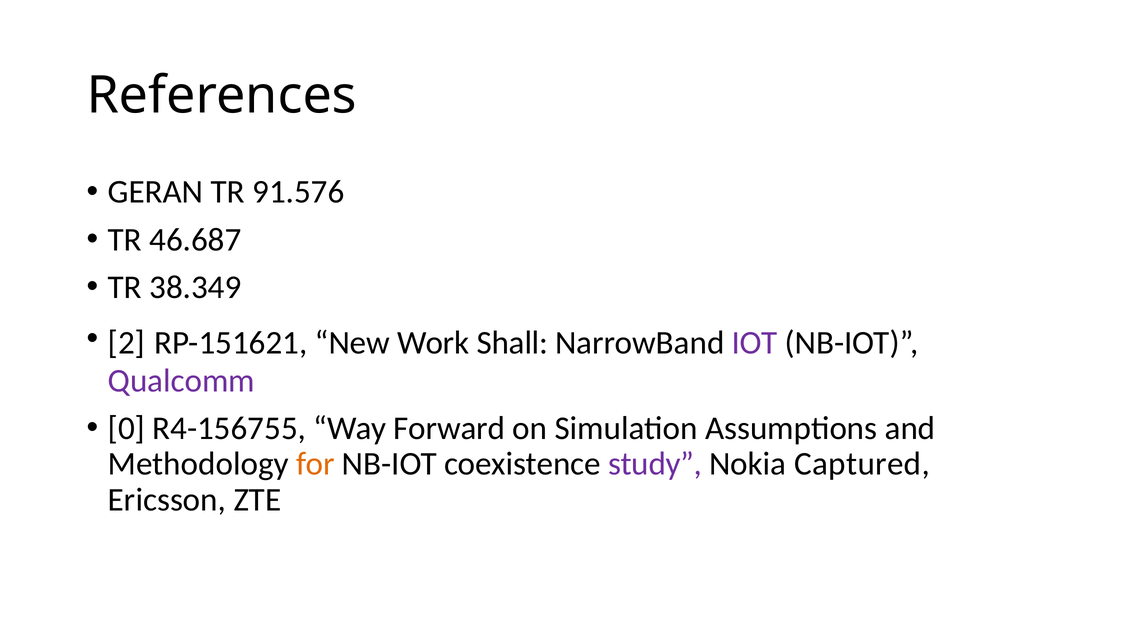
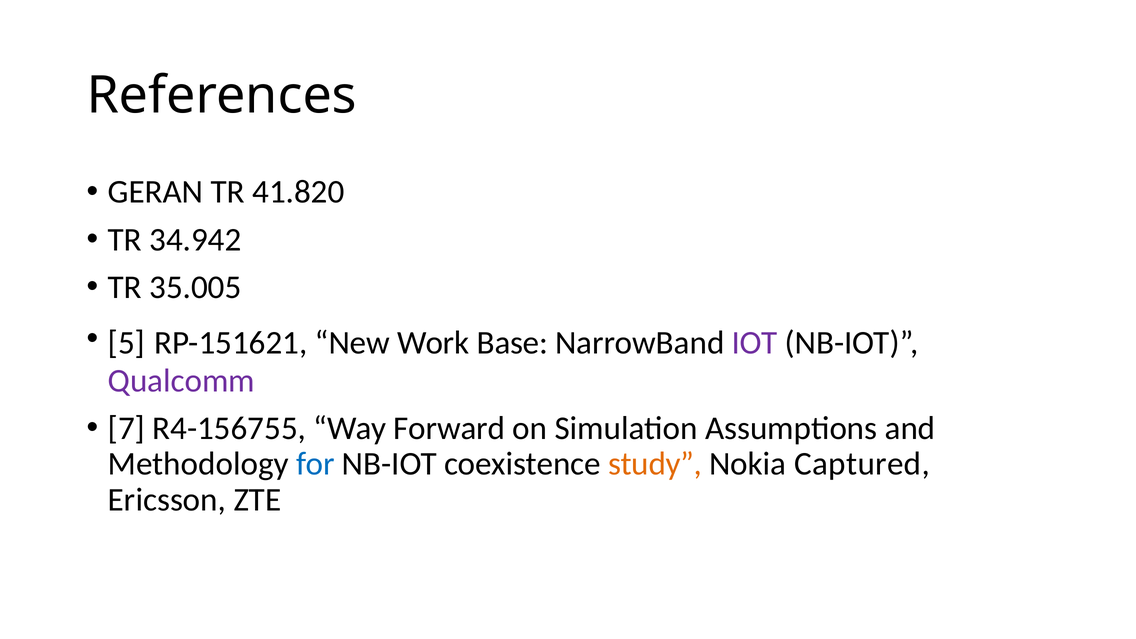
91.576: 91.576 -> 41.820 (298, 192)
46.687: 46.687 -> 34.942 (195, 240)
38.349: 38.349 -> 35.005 (195, 287)
2: 2 -> 5 (126, 343)
Shall: Shall -> Base (512, 343)
0: 0 -> 7 (126, 428)
for colour: orange -> blue (315, 464)
study colour: purple -> orange (655, 464)
